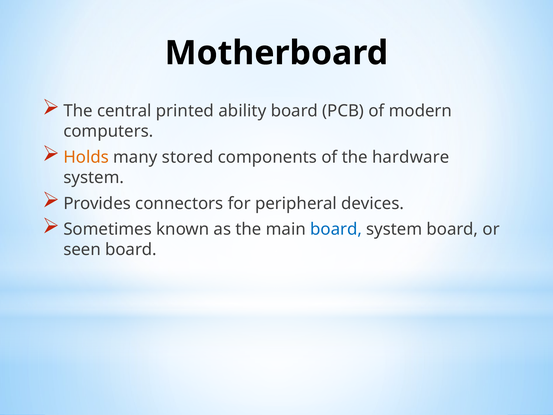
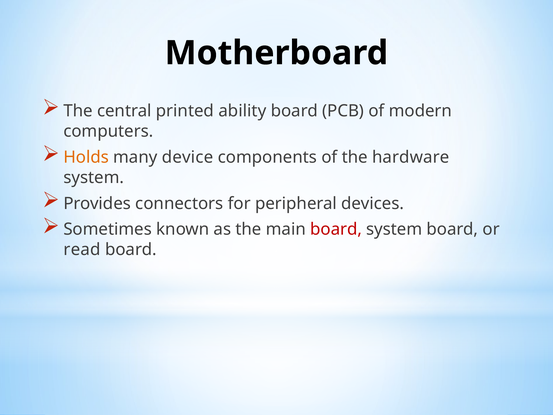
stored: stored -> device (188, 157)
board colour: blue -> red (336, 229)
seen: seen -> read (82, 250)
